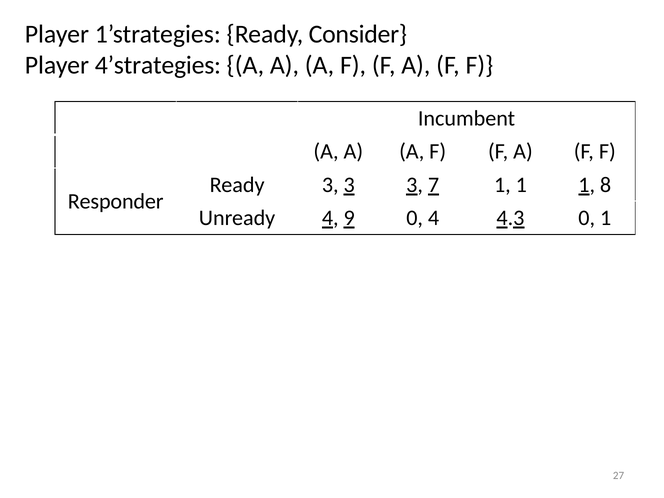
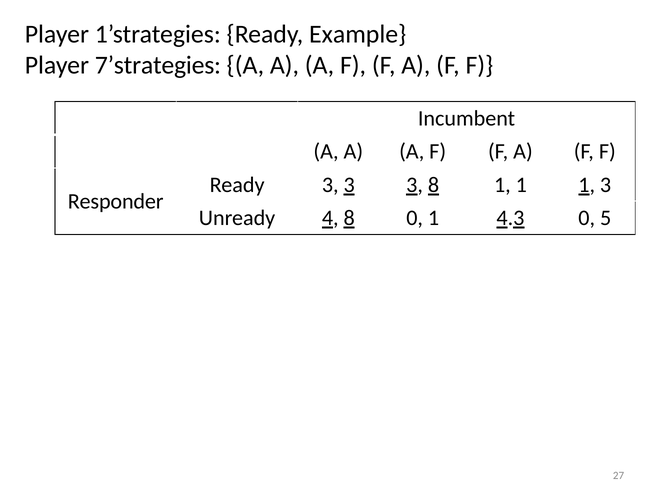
Consider: Consider -> Example (358, 34)
4’strategies: 4’strategies -> 7’strategies (158, 65)
3 7: 7 -> 8 (434, 185)
1 8: 8 -> 3 (606, 185)
4 9: 9 -> 8 (349, 218)
0 4: 4 -> 1 (434, 218)
0 1: 1 -> 5 (606, 218)
